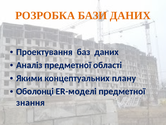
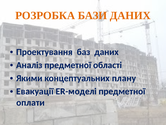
Оболонці: Оболонці -> Евакуації (35, 91)
знання: знання -> оплати (31, 102)
